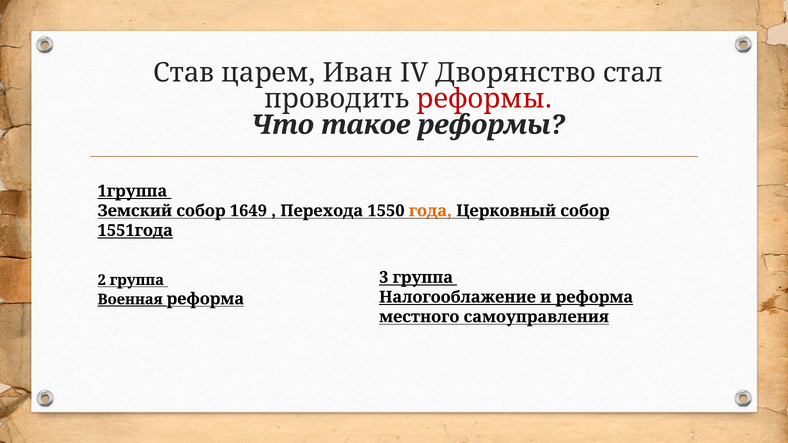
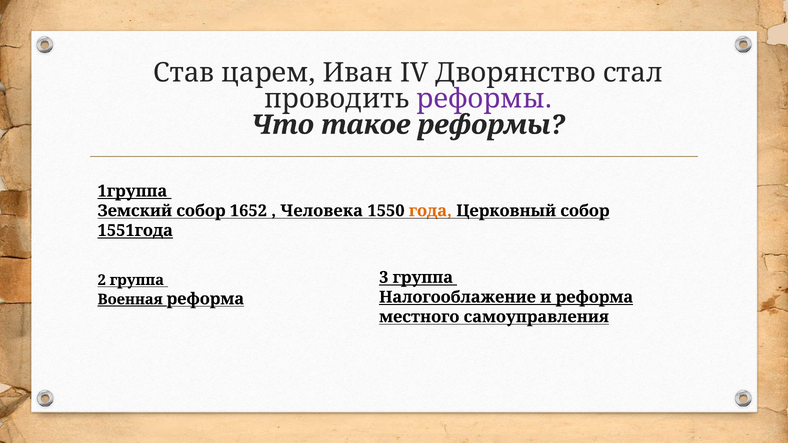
реформы colour: red -> purple (484, 99)
1649: 1649 -> 1652 (248, 211)
Перехода: Перехода -> Человека (322, 211)
